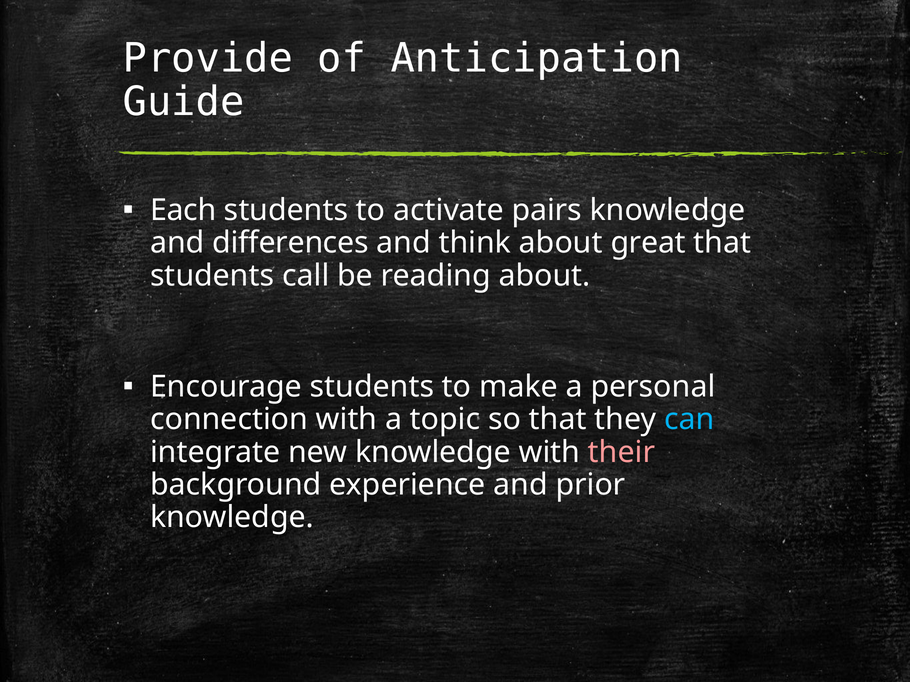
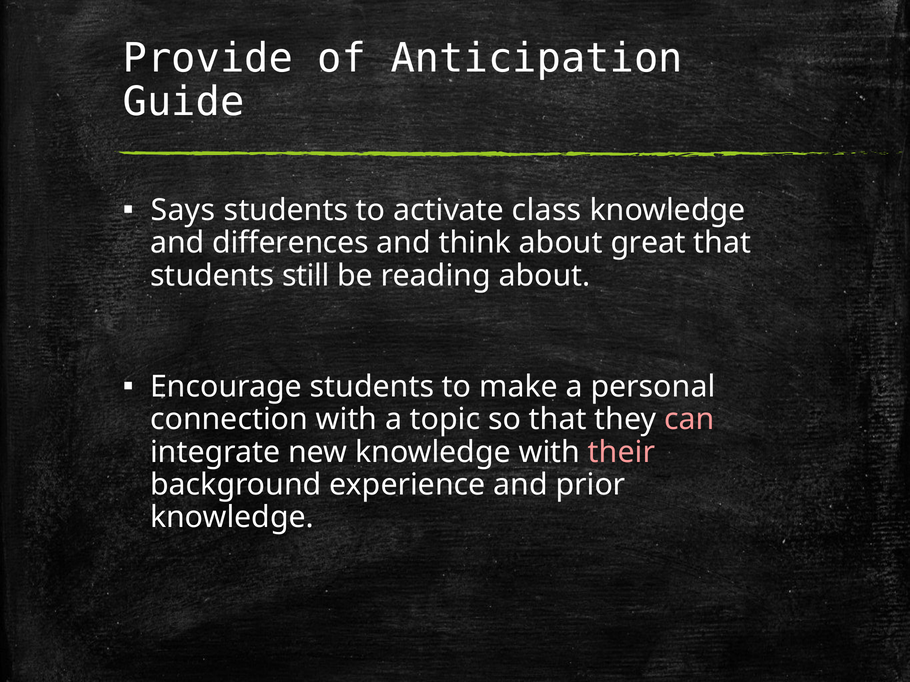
Each: Each -> Says (183, 210)
pairs: pairs -> class (547, 210)
call: call -> still (306, 276)
can colour: light blue -> pink (689, 420)
